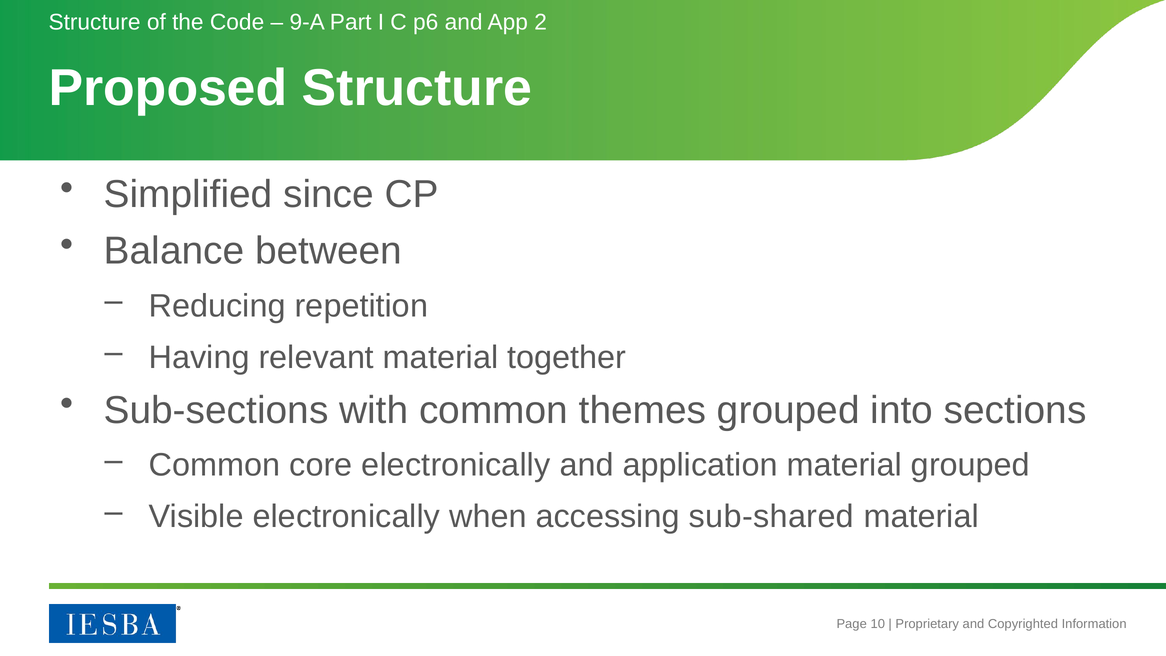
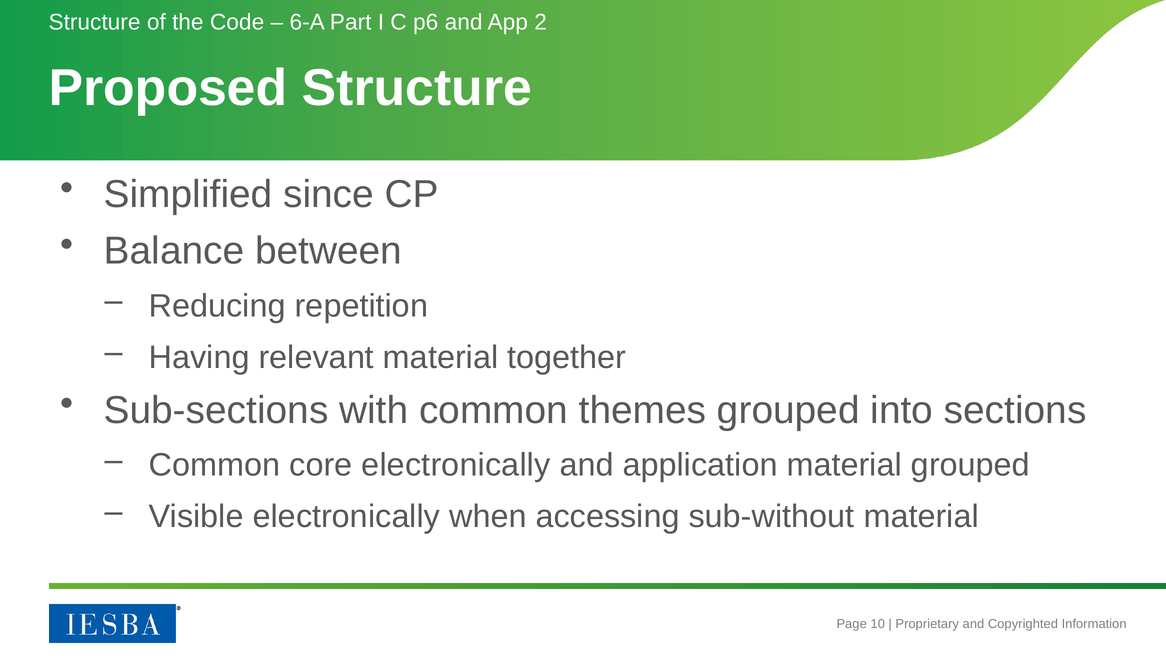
9-A: 9-A -> 6-A (307, 22)
sub-shared: sub-shared -> sub-without (772, 517)
